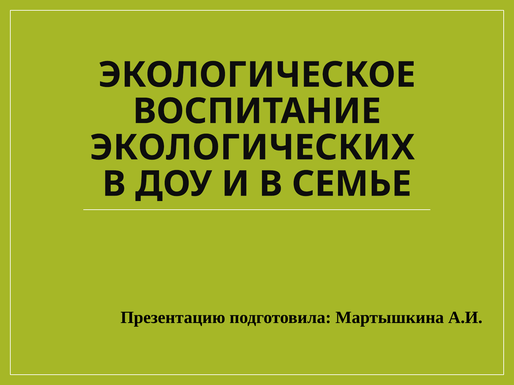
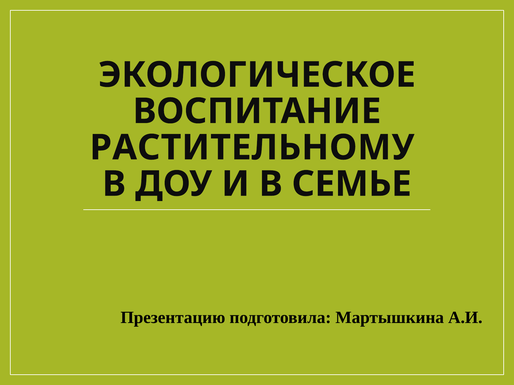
ЭКОЛОГИЧЕСКИХ: ЭКОЛОГИЧЕСКИХ -> РАСТИТЕЛЬНОМУ (252, 148)
